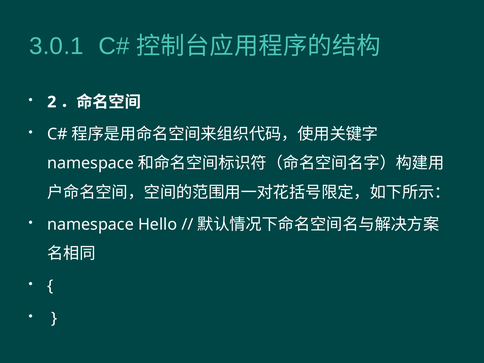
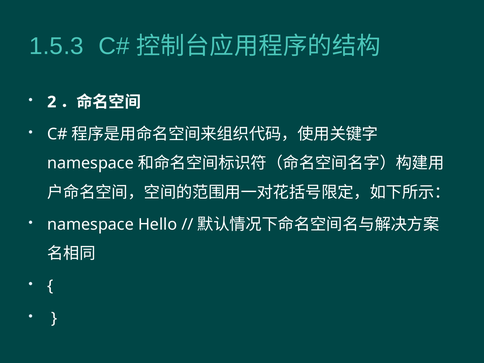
3.0.1: 3.0.1 -> 1.5.3 (56, 46)
